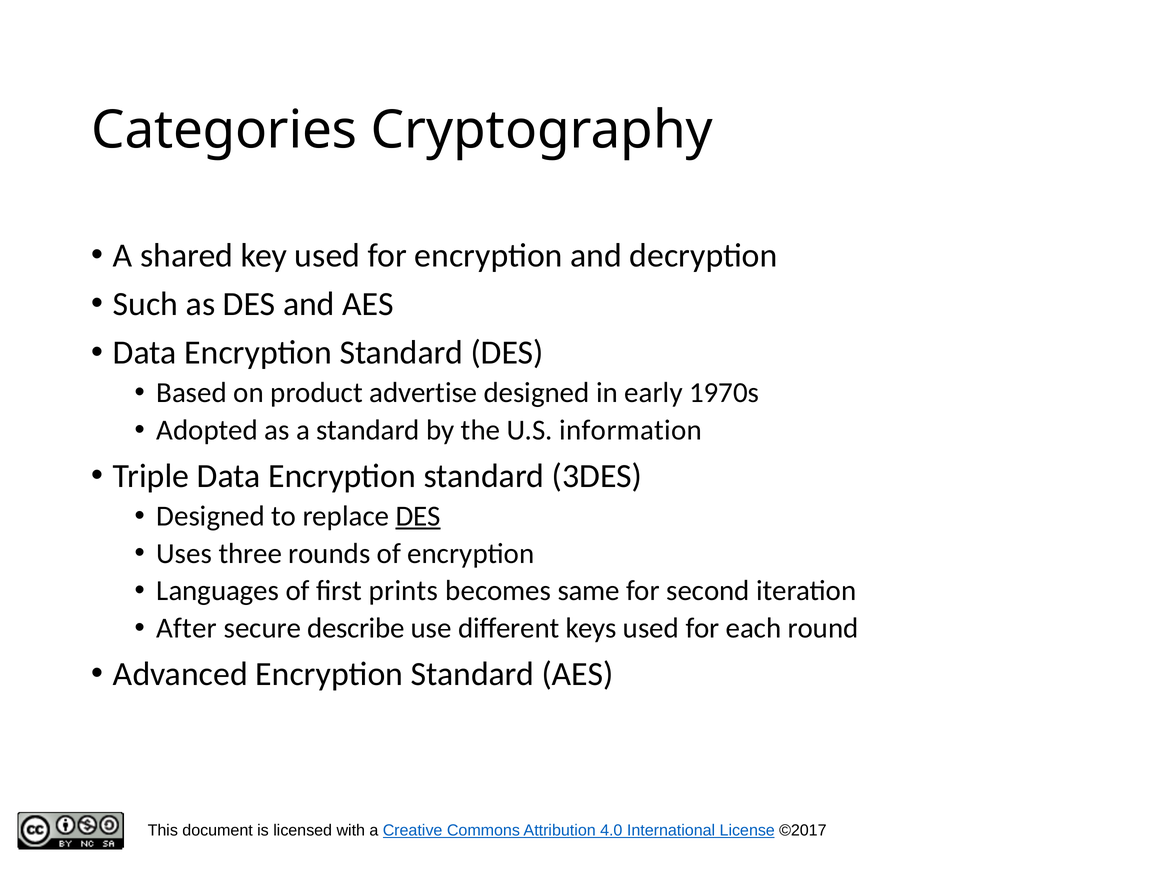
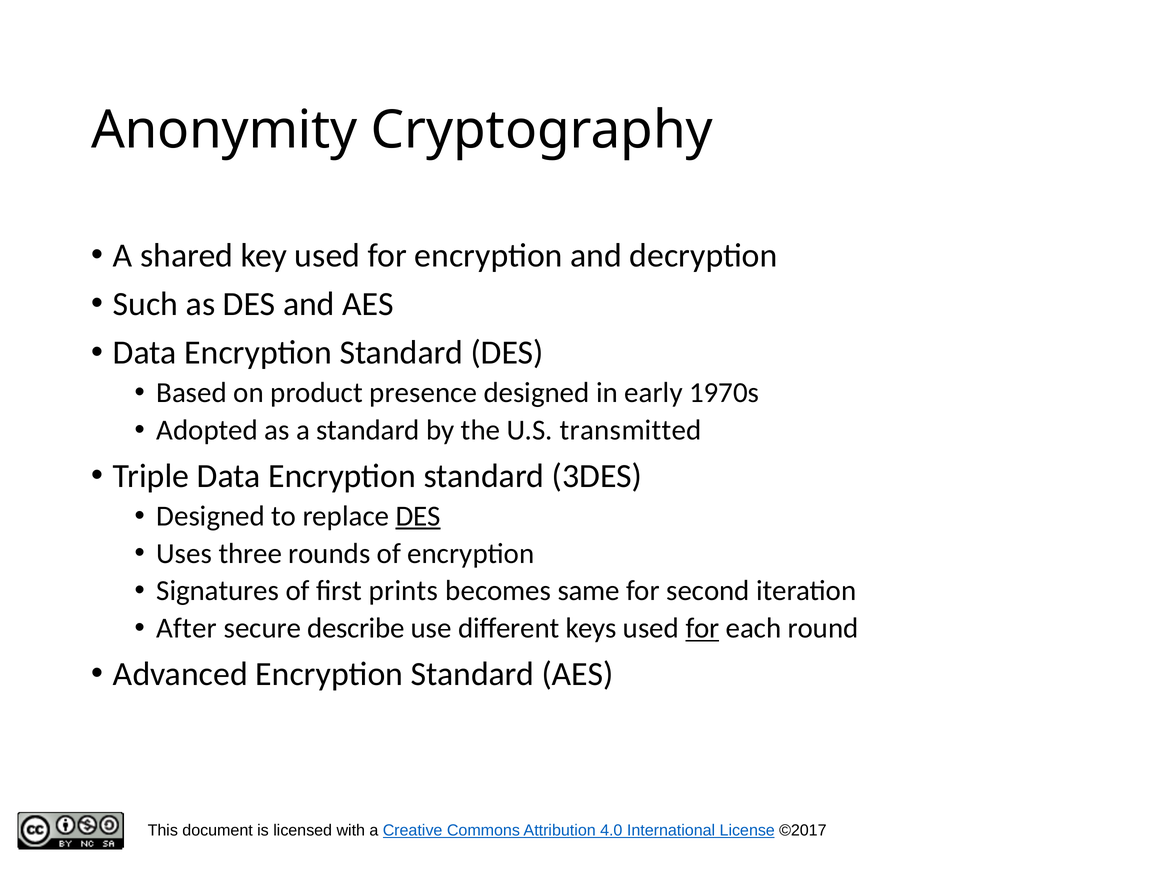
Categories: Categories -> Anonymity (224, 130)
advertise: advertise -> presence (423, 392)
information: information -> transmitted (631, 430)
Languages: Languages -> Signatures (218, 590)
for underline: none -> present (703, 628)
